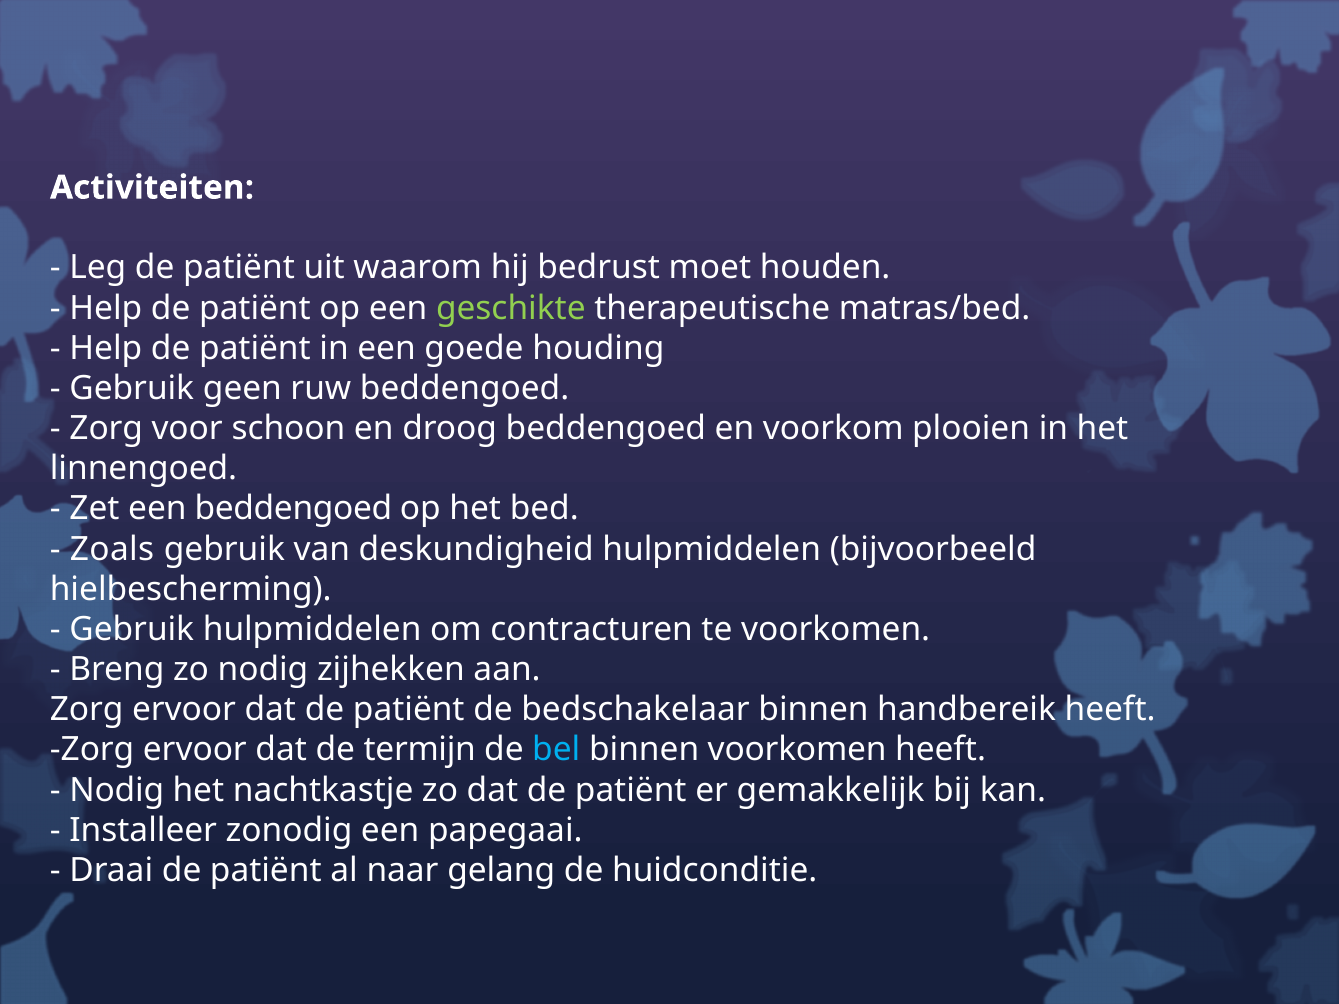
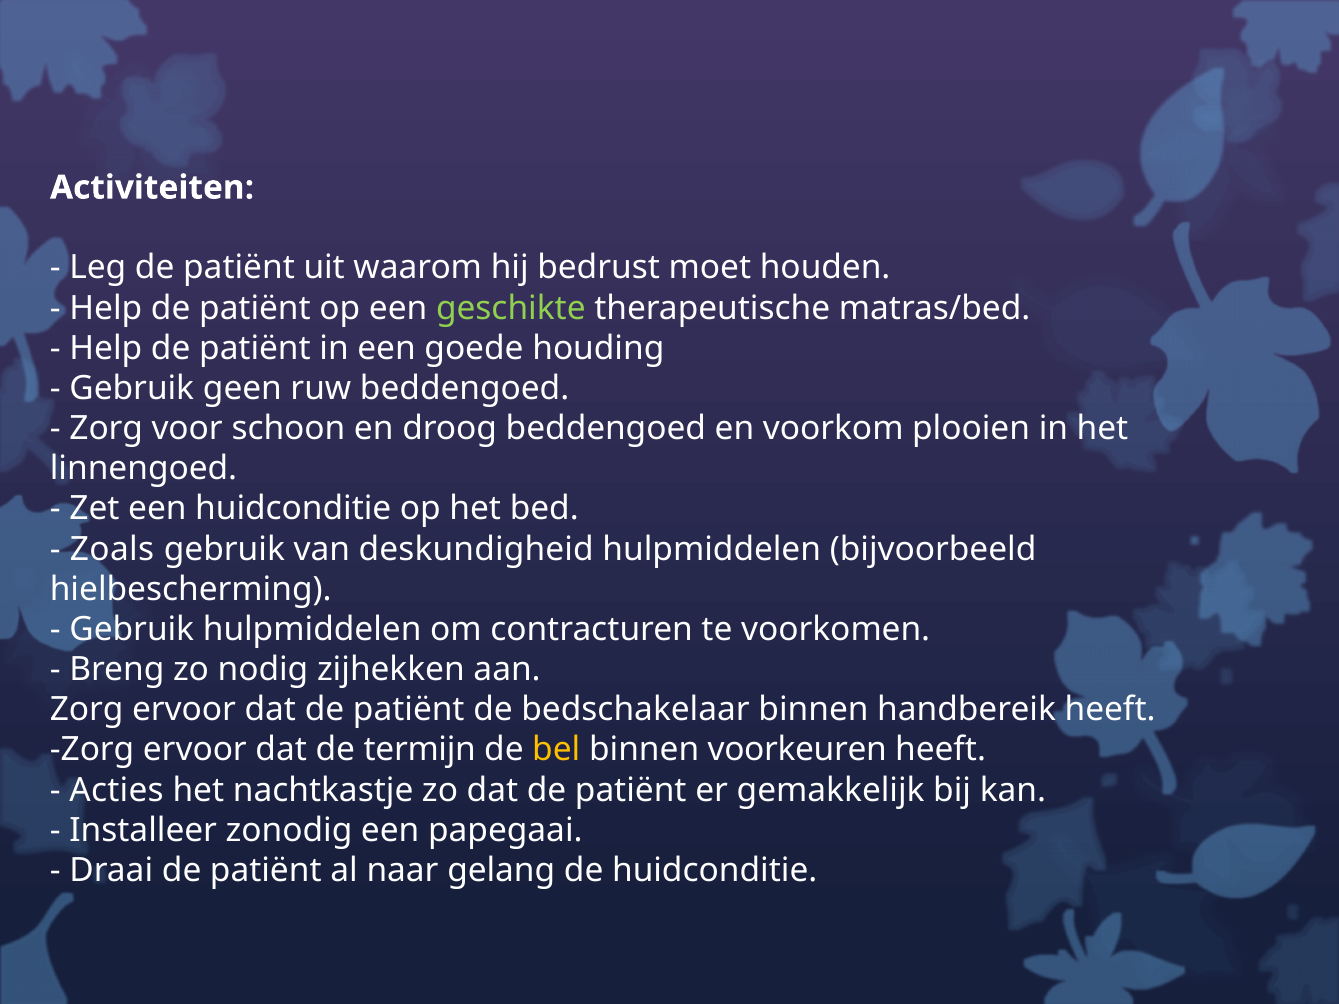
een beddengoed: beddengoed -> huidconditie (293, 509)
bel colour: light blue -> yellow (556, 750)
binnen voorkomen: voorkomen -> voorkeuren (797, 750)
Nodig: Nodig -> Acties (117, 790)
